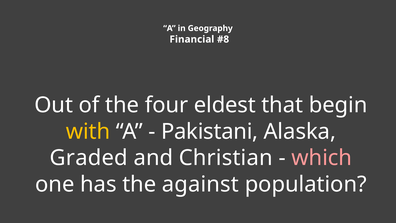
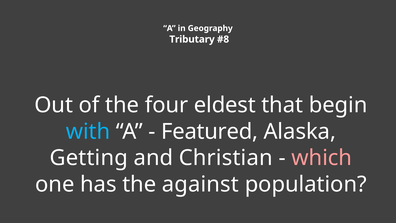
Financial: Financial -> Tributary (192, 39)
with colour: yellow -> light blue (88, 131)
Pakistani: Pakistani -> Featured (210, 131)
Graded: Graded -> Getting (89, 158)
